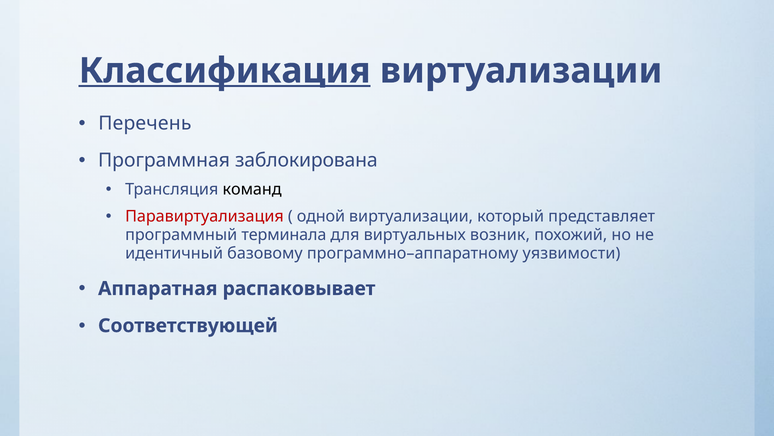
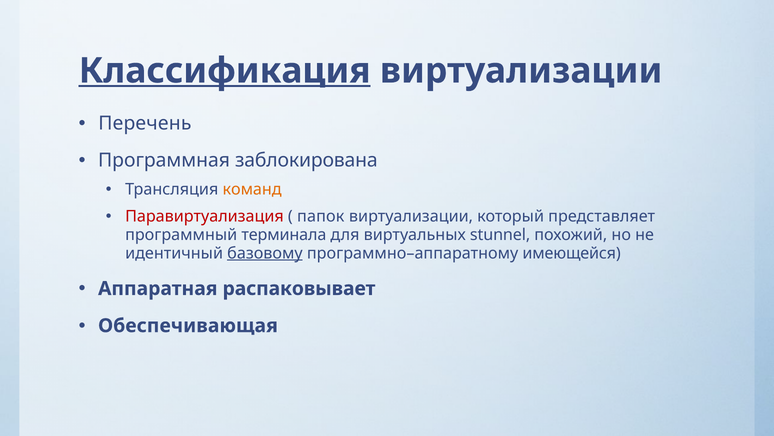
команд colour: black -> orange (252, 189)
одной: одной -> папок (321, 216)
возник: возник -> stunnel (500, 235)
базовому underline: none -> present (265, 253)
уязвимости: уязвимости -> имеющейся (572, 253)
Соответствующей: Соответствующей -> Обеспечивающая (188, 325)
